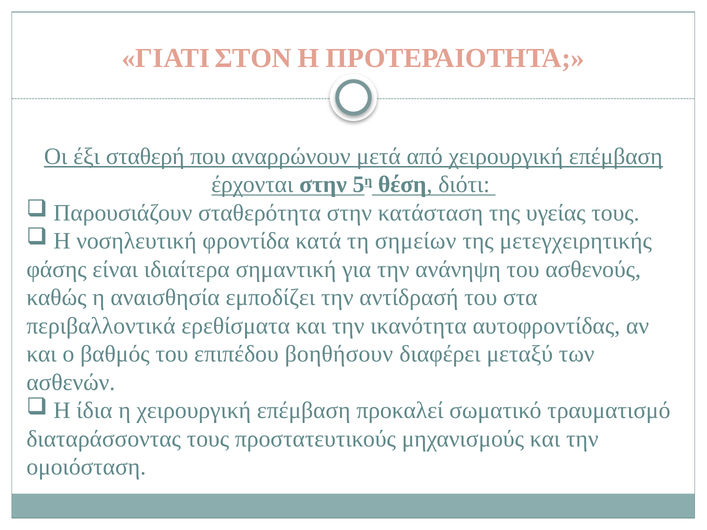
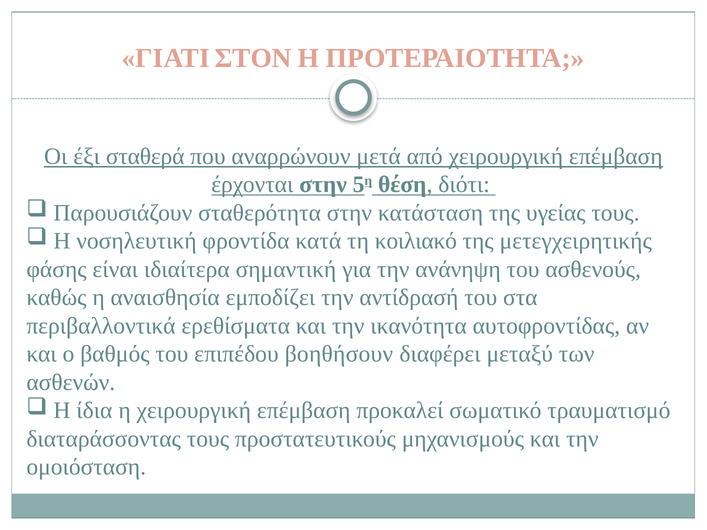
σταθερή: σταθερή -> σταθερά (145, 156)
σημείων: σημείων -> κοιλιακό (416, 241)
